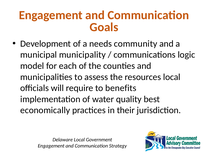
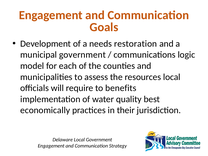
community: community -> restoration (136, 44)
municipal municipality: municipality -> government (82, 55)
